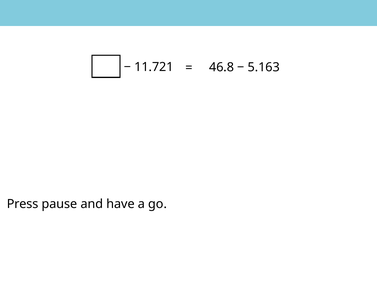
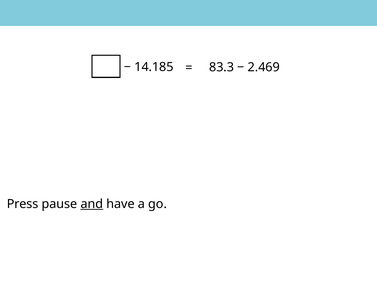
11.721: 11.721 -> 14.185 (154, 67)
46.8: 46.8 -> 83.3 (222, 67)
5.163: 5.163 -> 2.469 (264, 67)
and underline: none -> present (92, 204)
